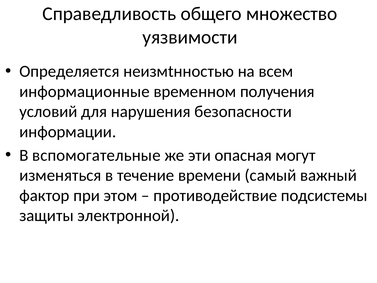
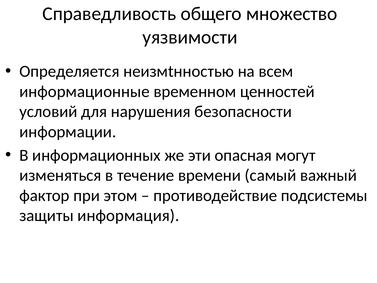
получения: получения -> ценностей (277, 91)
вспомогательные: вспомогательные -> информационных (96, 155)
электронной: электронной -> информация (128, 216)
